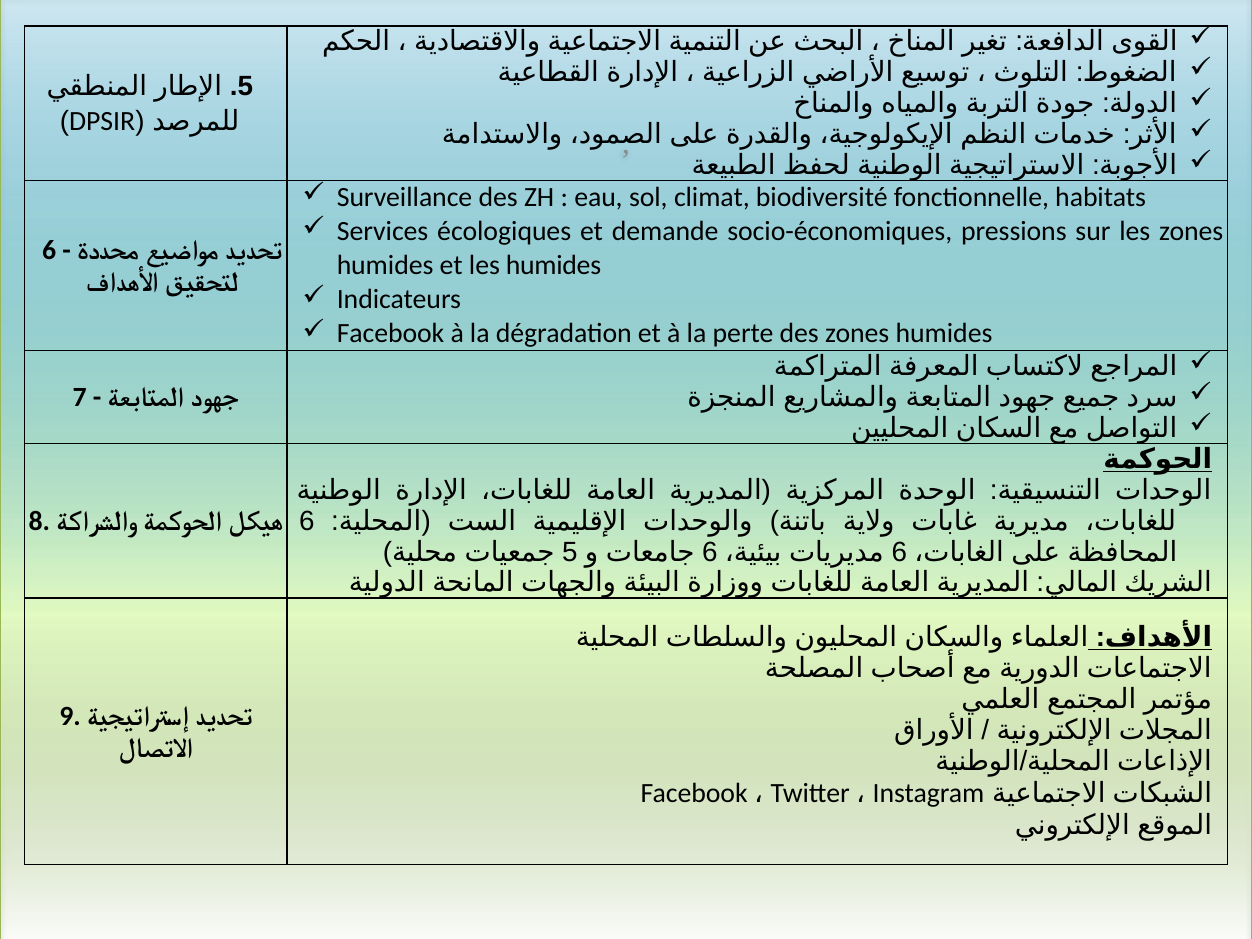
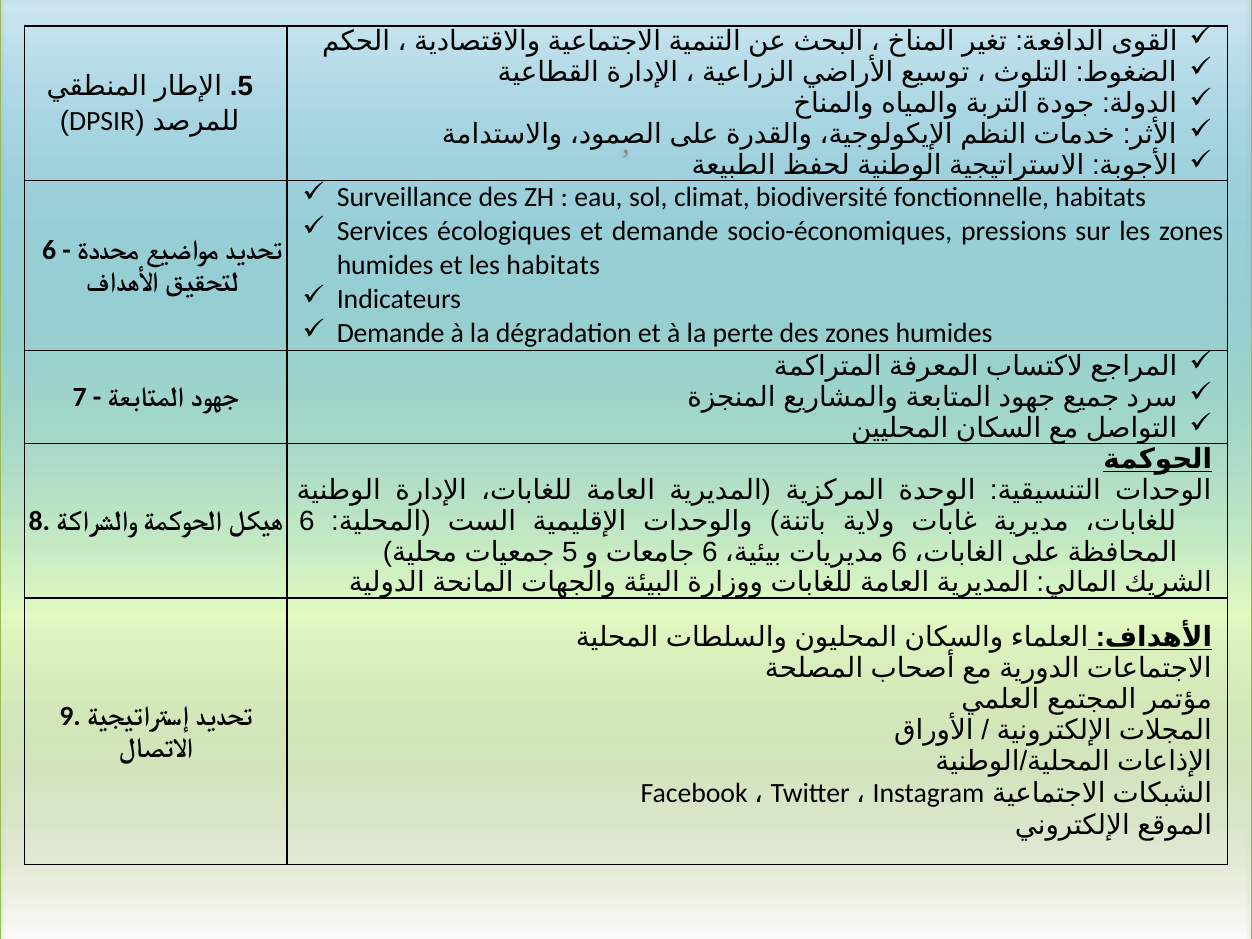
les humides: humides -> habitats (553, 266)
Facebook: Facebook -> Demande (391, 334)
